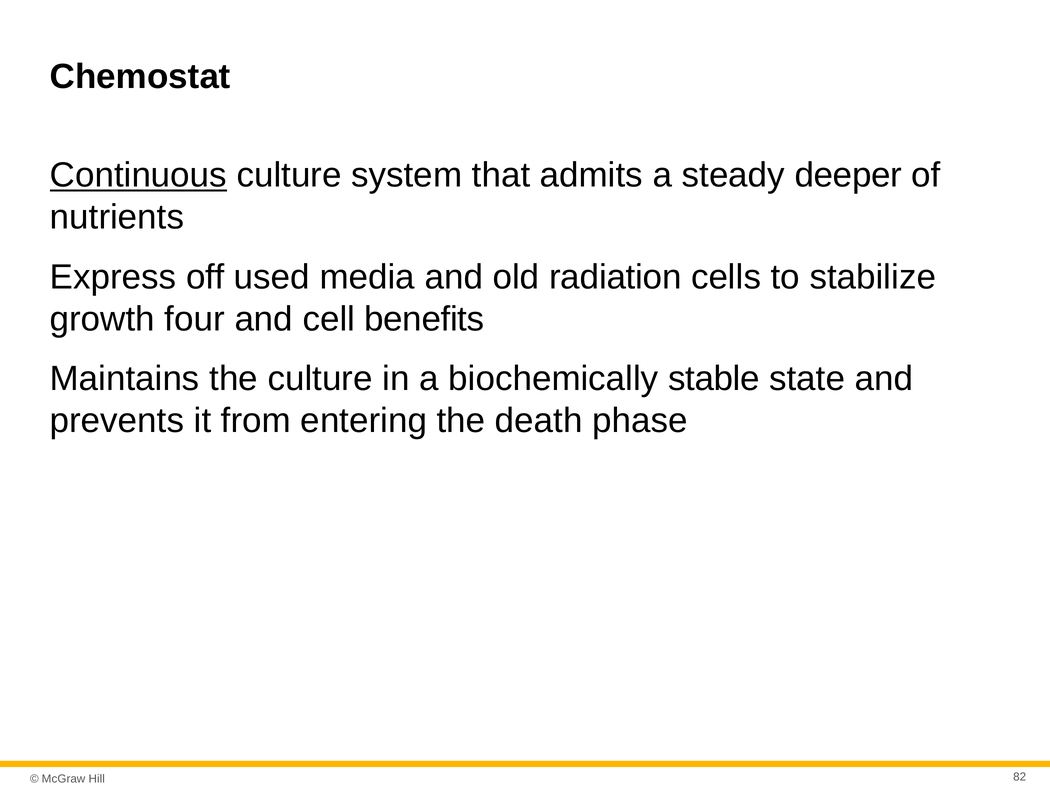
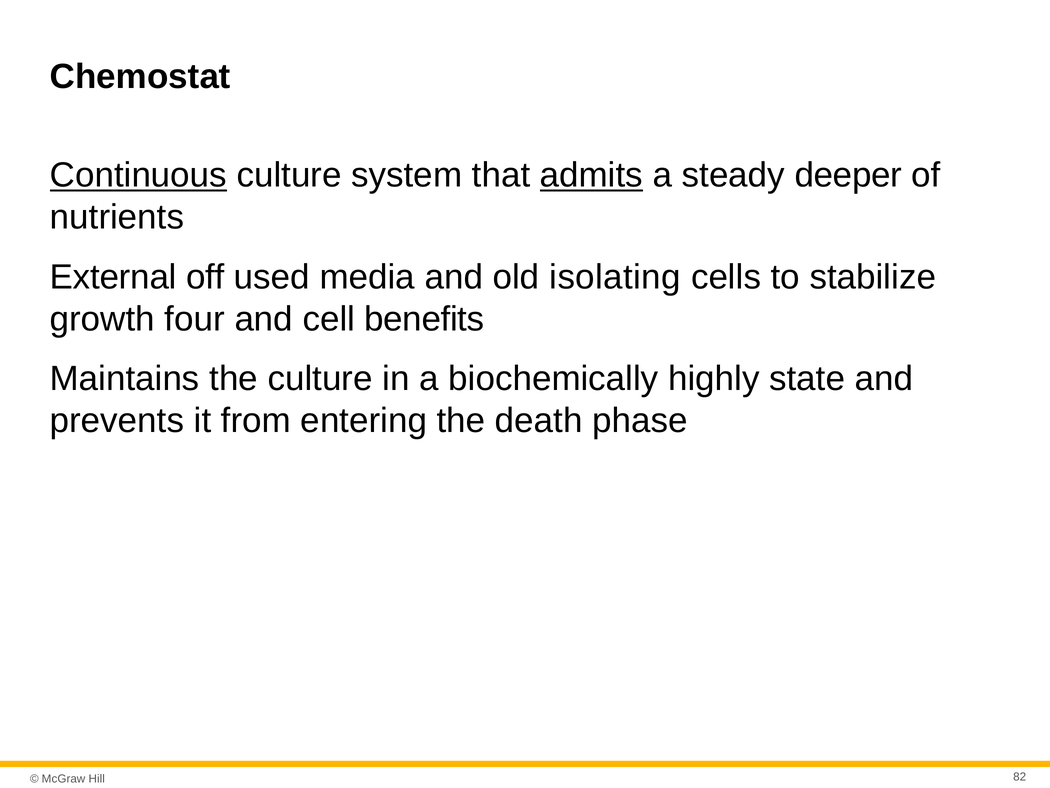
admits underline: none -> present (591, 175)
Express: Express -> External (113, 277)
radiation: radiation -> isolating (615, 277)
stable: stable -> highly (714, 378)
